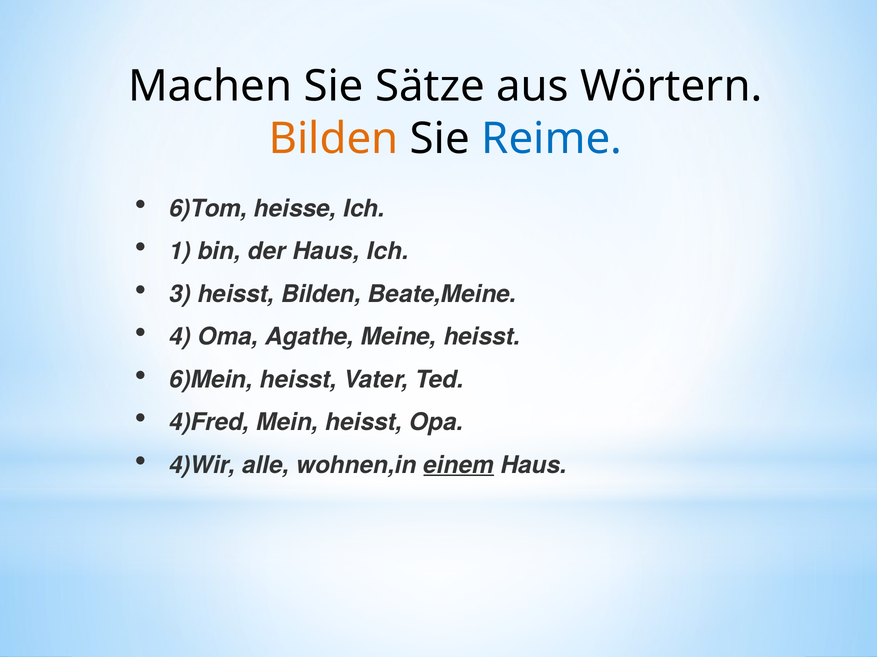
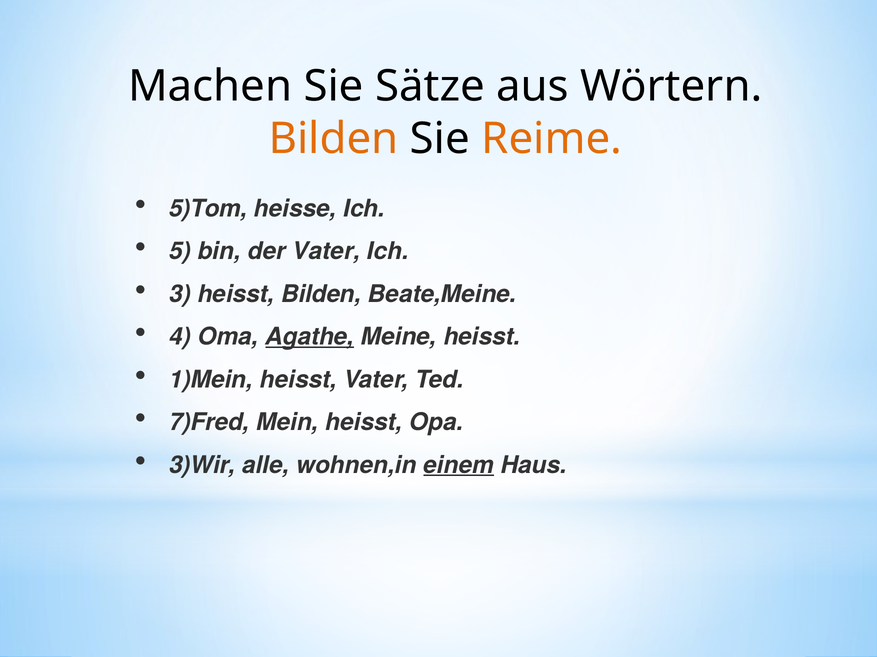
Reime colour: blue -> orange (552, 139)
6)Tom: 6)Tom -> 5)Tom (208, 209)
1: 1 -> 5 (180, 252)
der Haus: Haus -> Vater (326, 252)
Agathe underline: none -> present (310, 337)
6)Mein: 6)Mein -> 1)Mein (211, 380)
4)Fred: 4)Fred -> 7)Fred (210, 423)
4)Wir: 4)Wir -> 3)Wir (202, 466)
